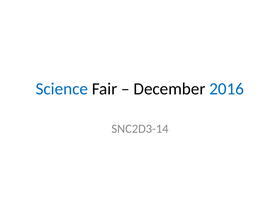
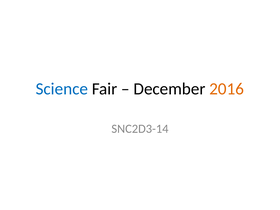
2016 colour: blue -> orange (227, 89)
